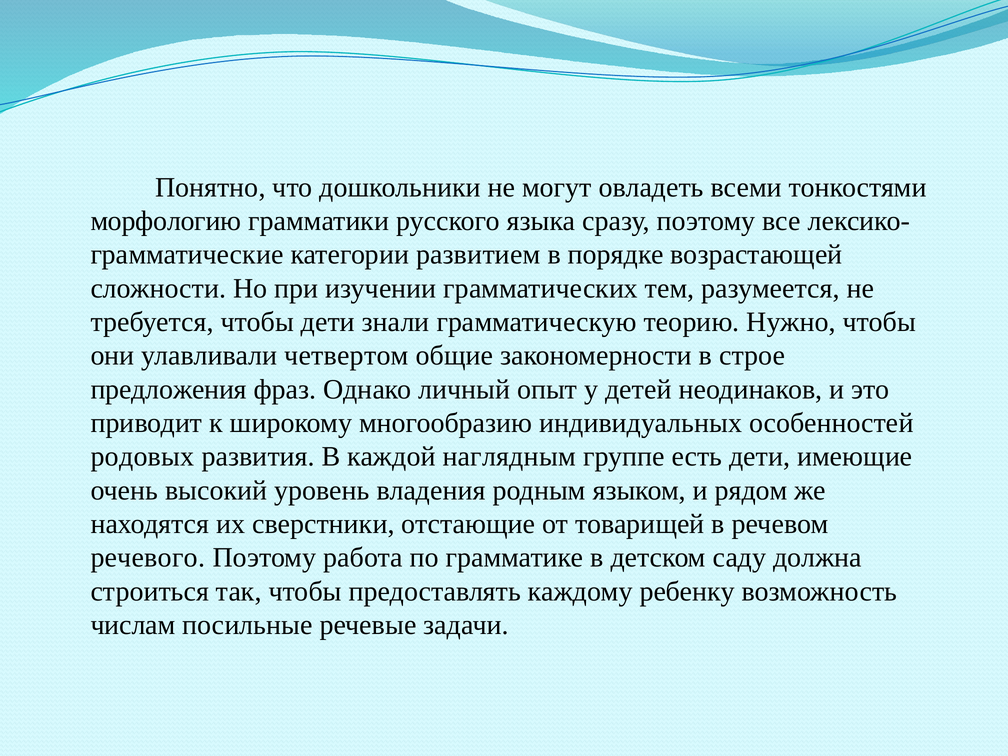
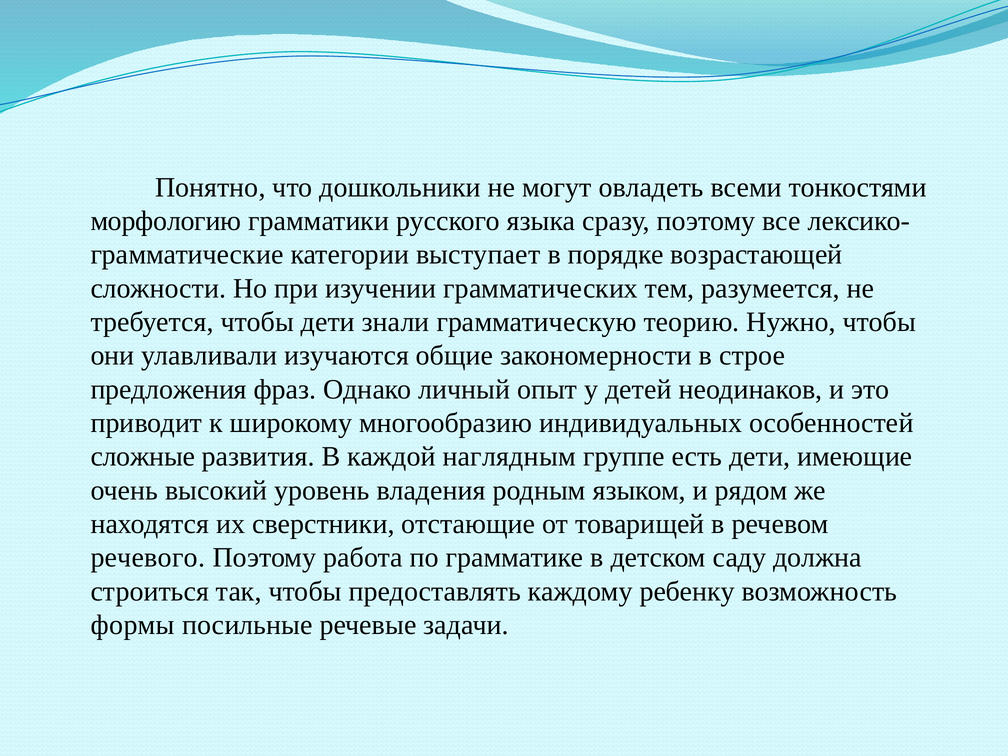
развитием: развитием -> выступает (478, 255)
четвертом: четвертом -> изучаются (347, 356)
родовых: родовых -> сложные (143, 457)
числам: числам -> формы (133, 625)
